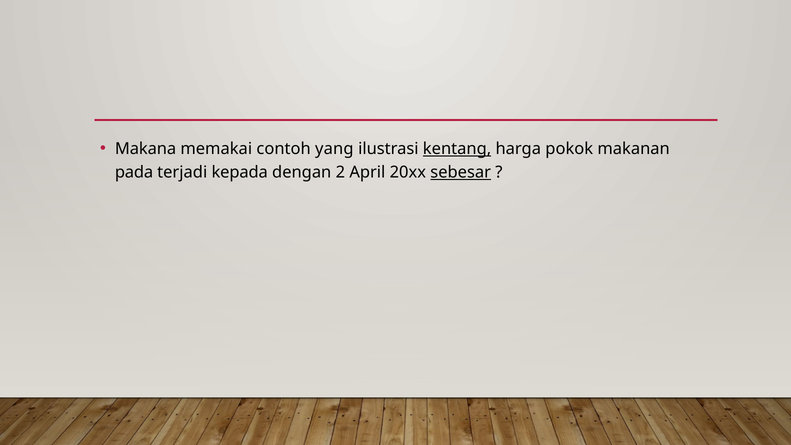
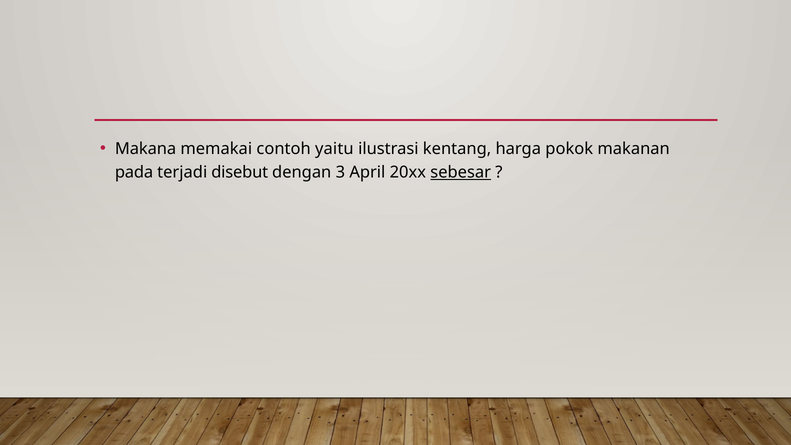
yang: yang -> yaitu (334, 149)
kentang underline: present -> none (457, 149)
kepada: kepada -> disebut (240, 172)
2: 2 -> 3 (340, 172)
